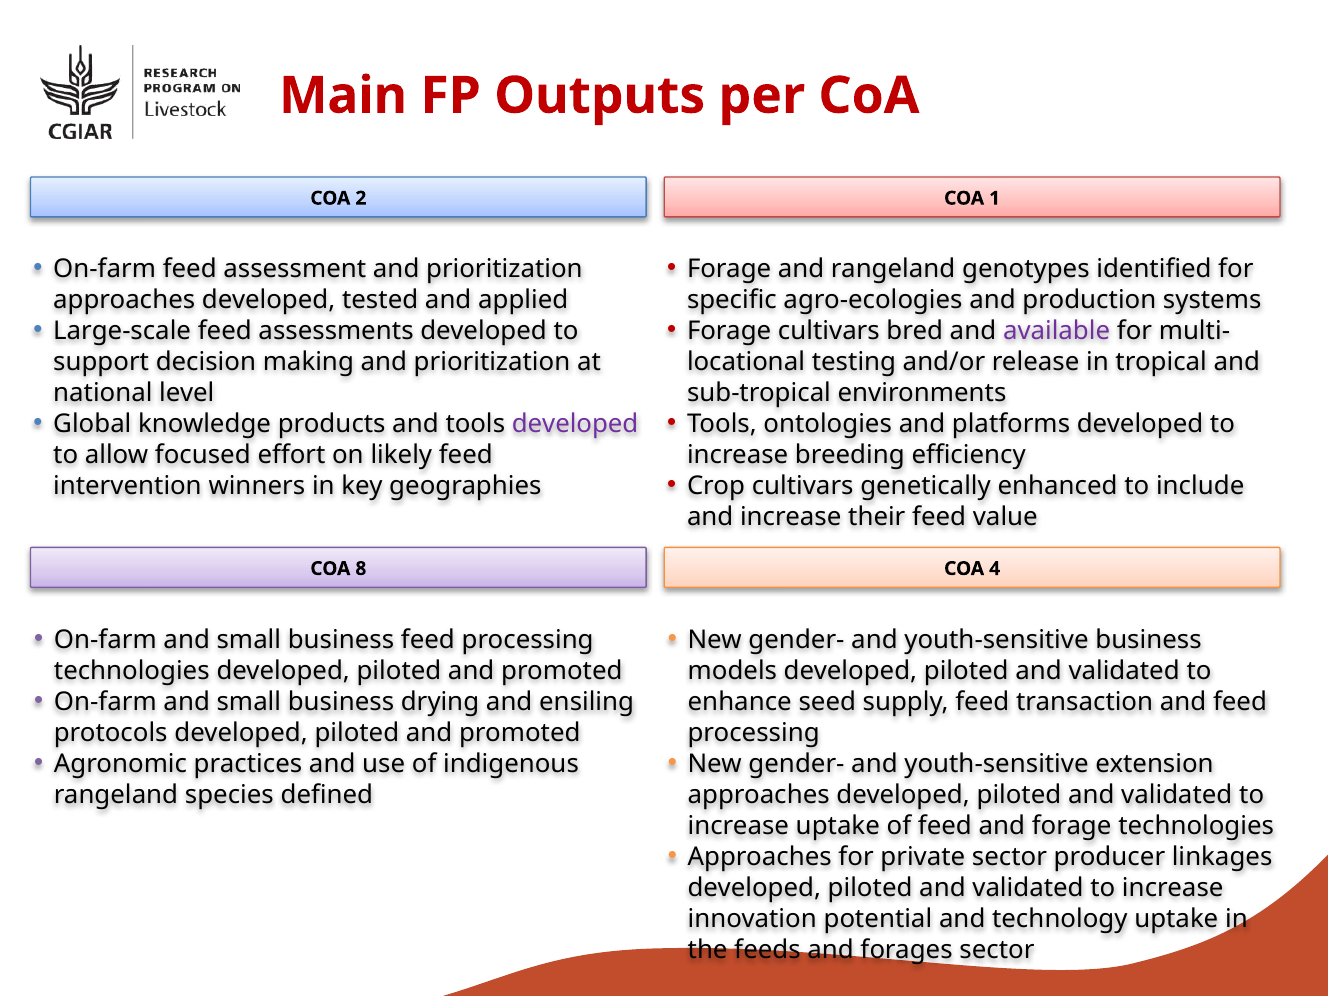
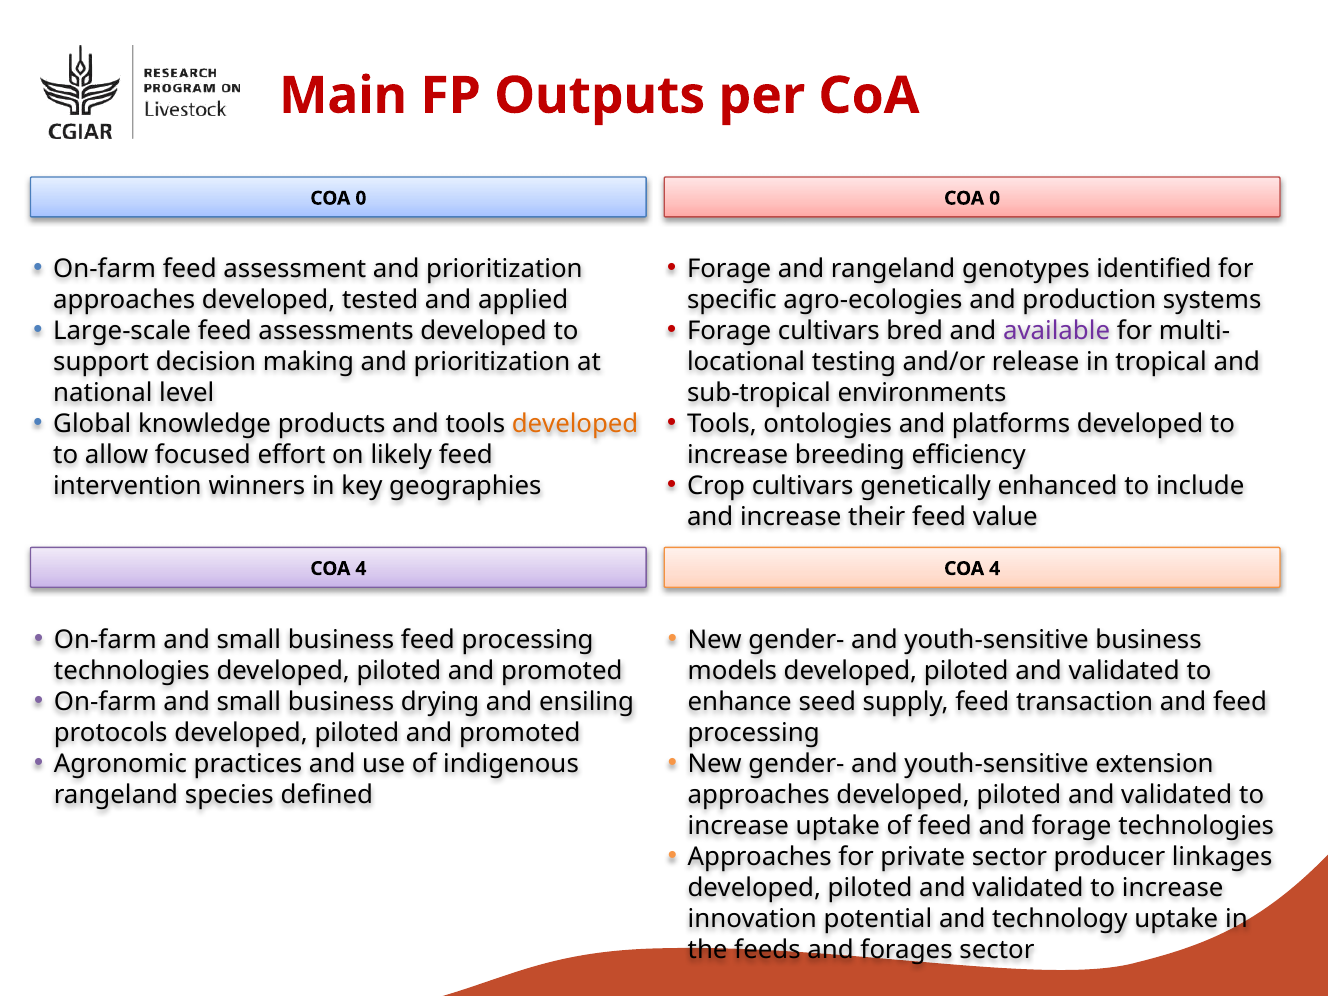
2: 2 -> 0 (361, 198)
1: 1 -> 0 (995, 198)
developed colour: purple -> orange (575, 424)
8: 8 -> 4 (361, 569)
